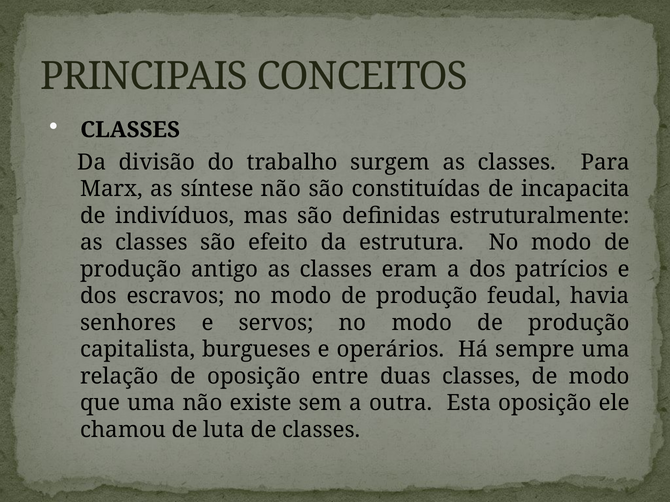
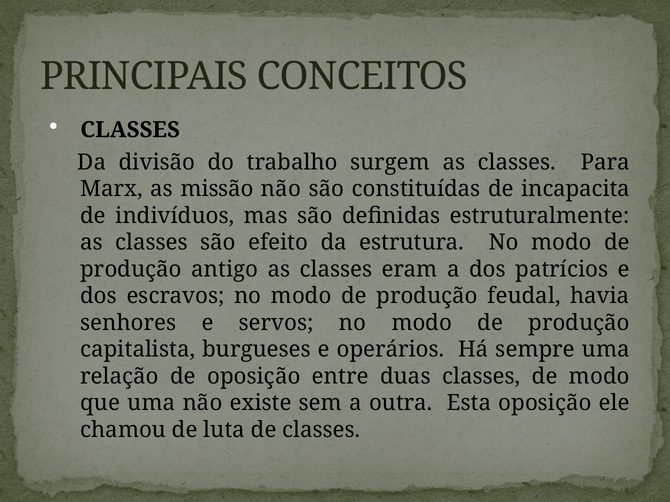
síntese: síntese -> missão (217, 189)
